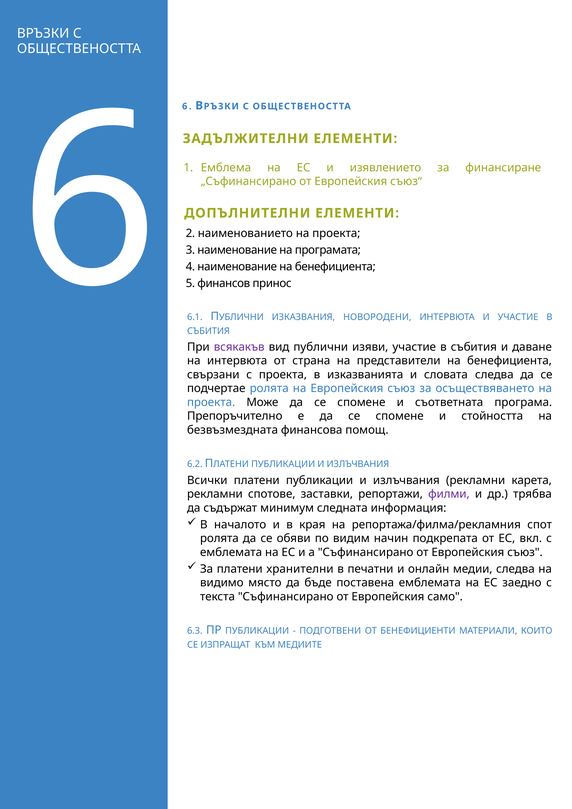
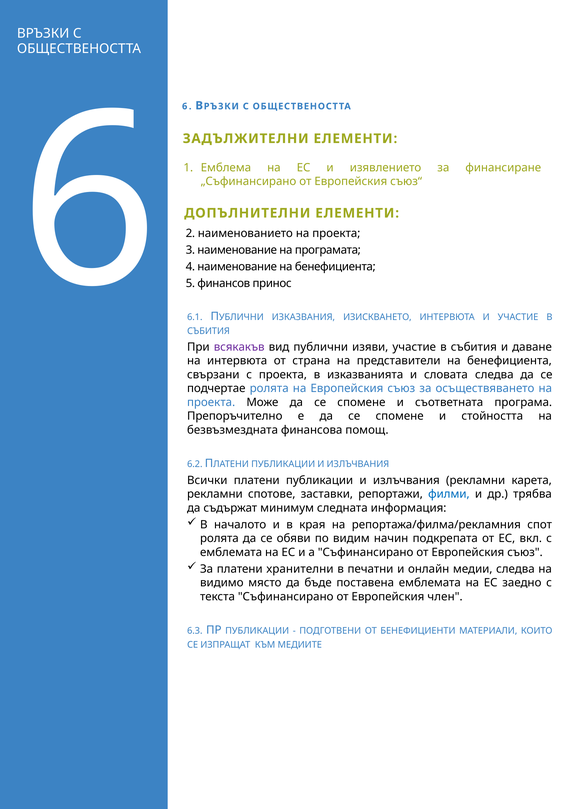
НОВОРОДЕНИ: НОВОРОДЕНИ -> ИЗИСКВАНЕТО (377, 317)
филми colour: purple -> blue (449, 494)
само: само -> член (445, 597)
